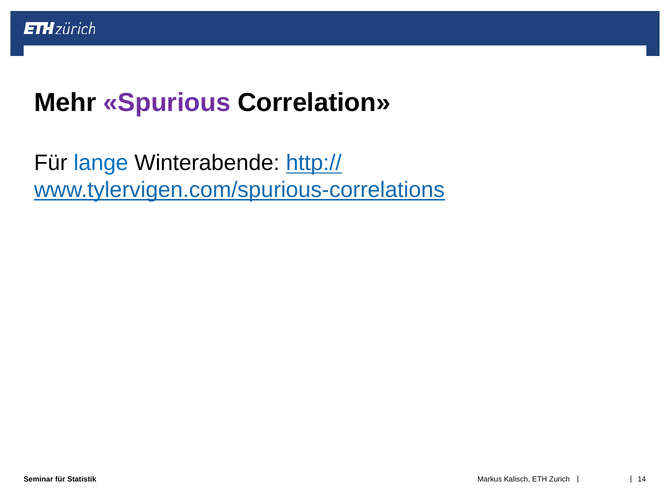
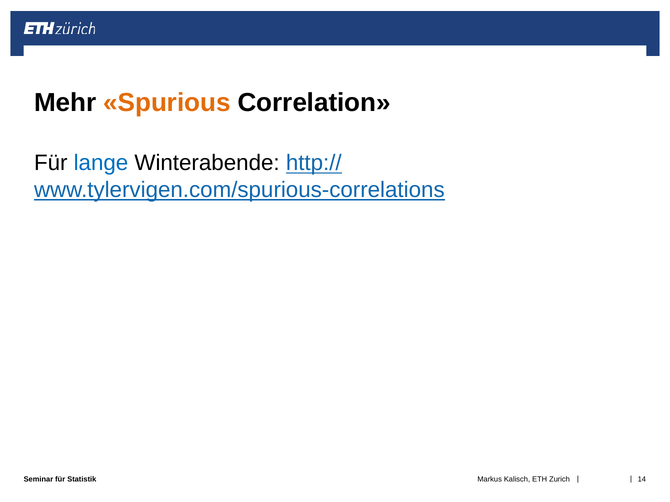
Spurious colour: purple -> orange (167, 103)
